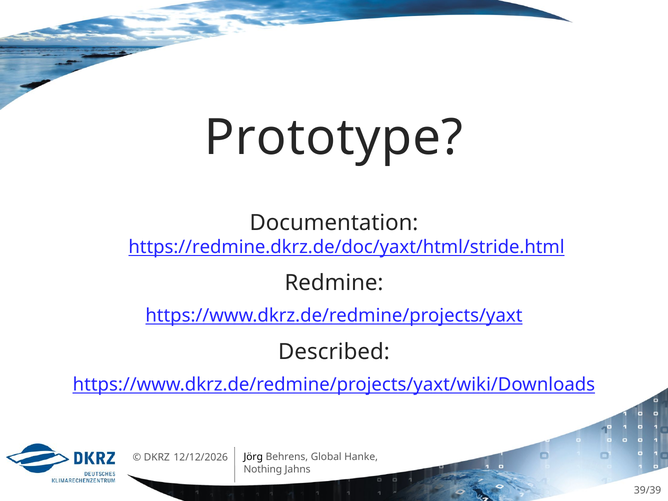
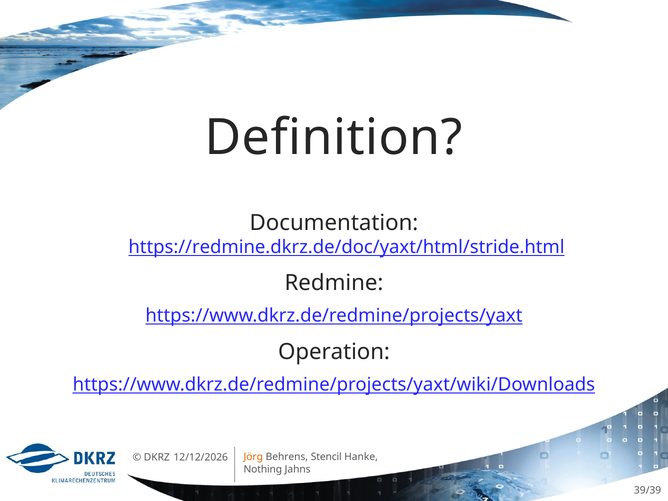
Prototype: Prototype -> Definition (334, 138)
Described: Described -> Operation (334, 352)
Jörg colour: black -> orange (253, 457)
Global: Global -> Stencil (326, 457)
